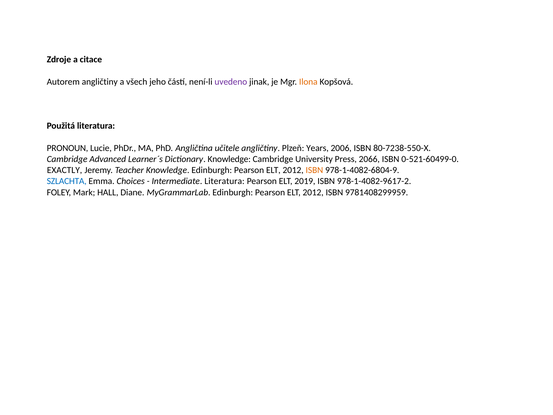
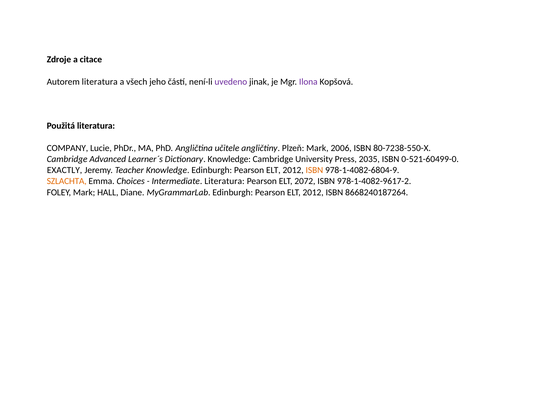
Autorem angličtiny: angličtiny -> literatura (100, 82)
Ilona colour: orange -> purple (308, 82)
PRONOUN: PRONOUN -> COMPANY (67, 148)
Plzeň Years: Years -> Mark (317, 148)
2066: 2066 -> 2035 (369, 159)
SZLACHTA colour: blue -> orange (67, 181)
2019: 2019 -> 2072 (305, 181)
9781408299959: 9781408299959 -> 8668240187264 (377, 192)
